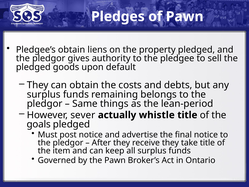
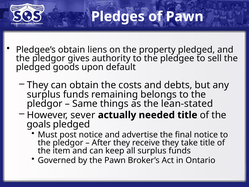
lean-period: lean-period -> lean-stated (187, 104)
whistle: whistle -> needed (157, 115)
